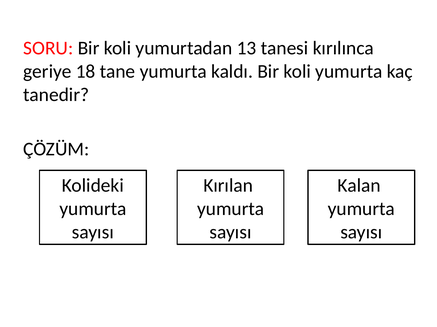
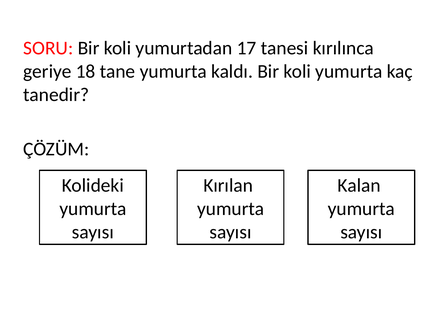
13: 13 -> 17 (247, 48)
